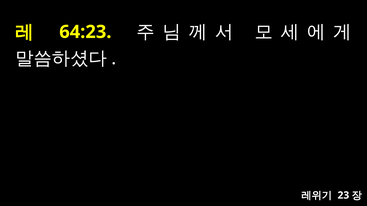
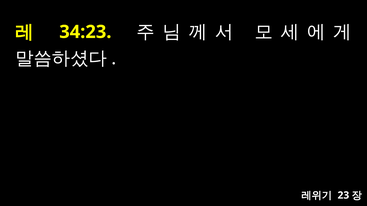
64:23: 64:23 -> 34:23 (85, 32)
